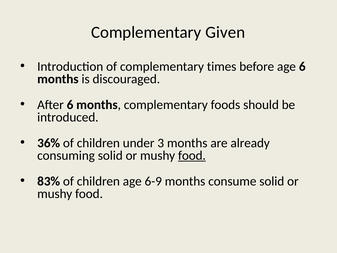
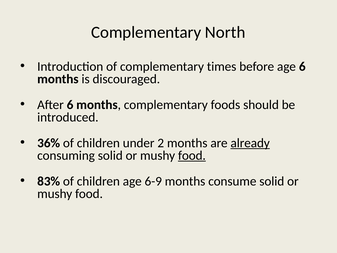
Given: Given -> North (225, 32)
3: 3 -> 2 (161, 143)
already underline: none -> present (250, 143)
